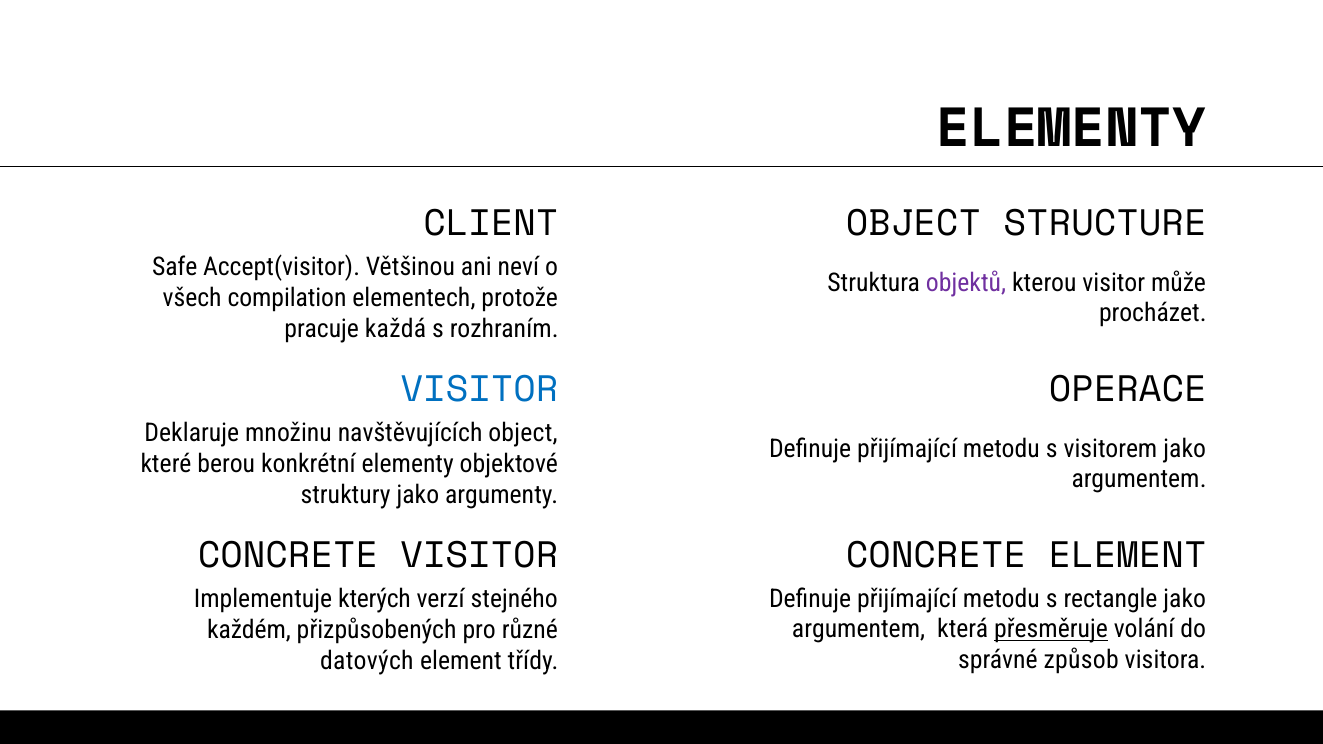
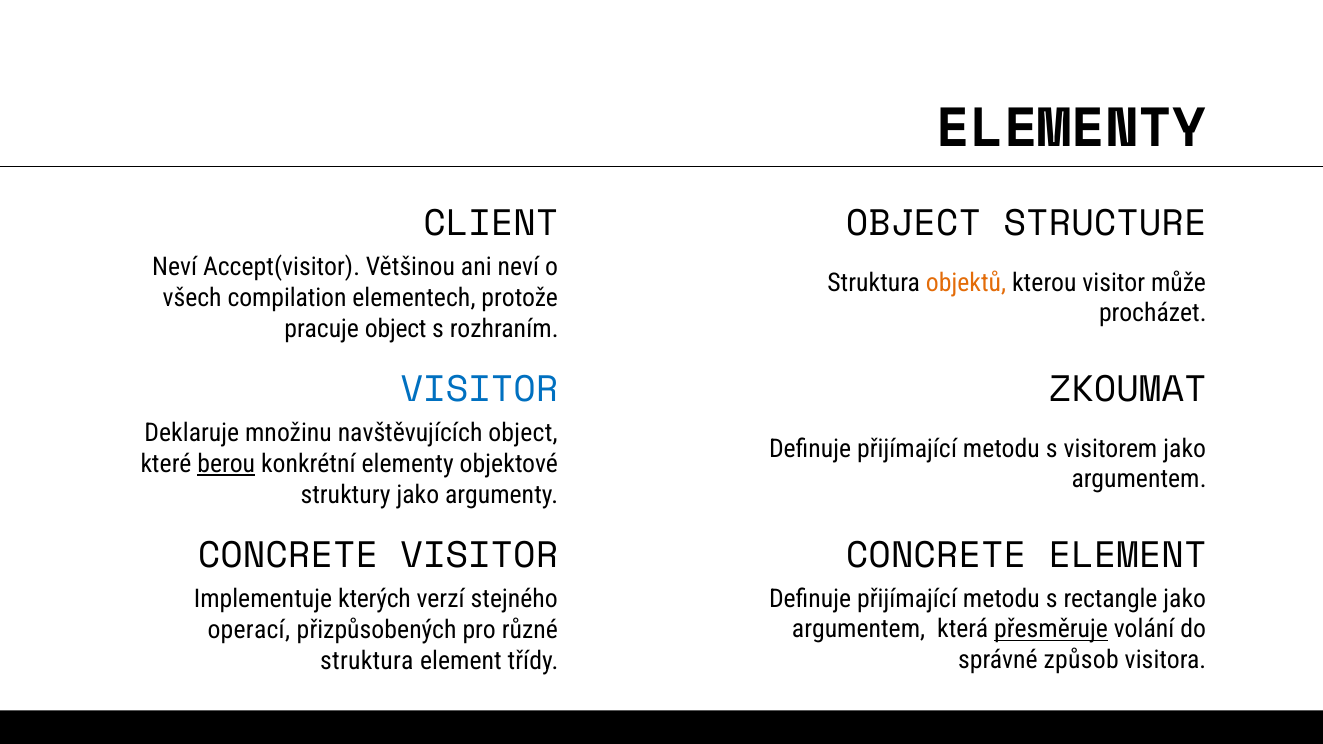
Safe: Safe -> Neví (175, 267)
objektů colour: purple -> orange (966, 283)
pracuje každá: každá -> object (396, 329)
OPERACE: OPERACE -> ZKOUMAT (1128, 390)
berou underline: none -> present (226, 464)
každém: každém -> operací (249, 630)
datových: datových -> struktura (367, 661)
